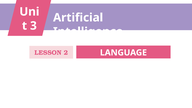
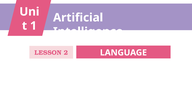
3: 3 -> 1 (33, 26)
